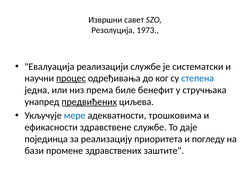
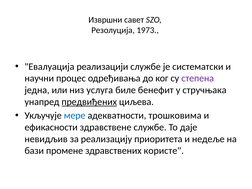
процес underline: present -> none (71, 78)
степена colour: blue -> purple (198, 78)
према: према -> услуга (100, 90)
појединца: појединца -> невидљив (46, 139)
погледу: погледу -> недеље (208, 139)
заштите: заштите -> користе (164, 151)
